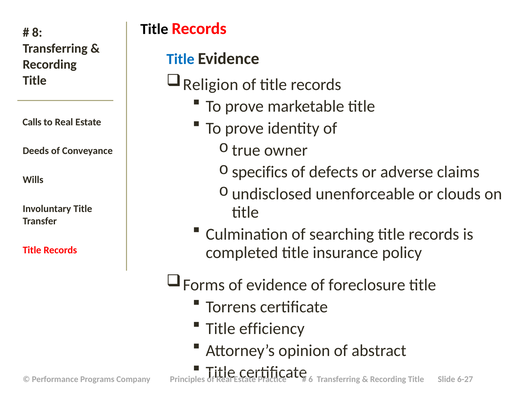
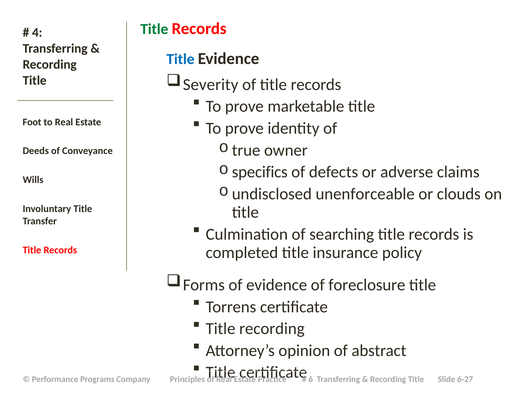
Title colour: black -> green (154, 29)
8: 8 -> 4 (37, 33)
Religion: Religion -> Severity (211, 84)
Calls: Calls -> Foot (32, 122)
Title efficiency: efficiency -> recording (272, 328)
